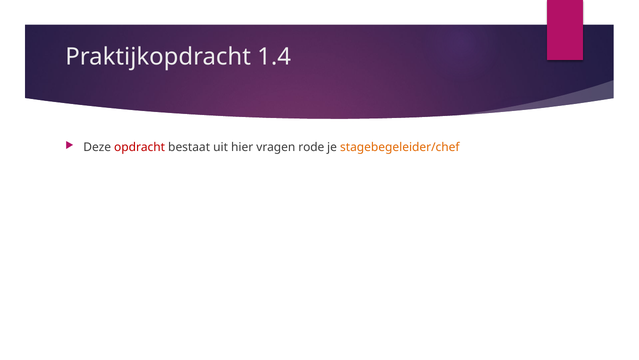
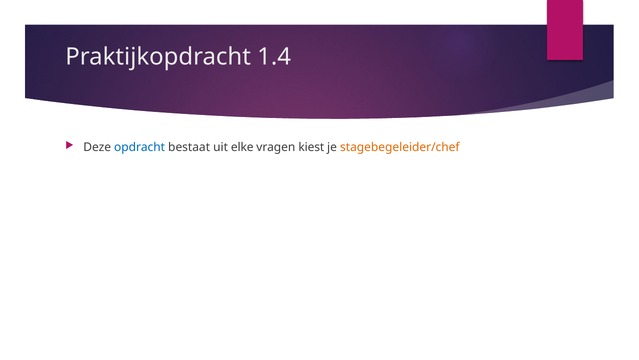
opdracht colour: red -> blue (140, 147)
hier: hier -> elke (242, 147)
rode: rode -> kiest (311, 147)
